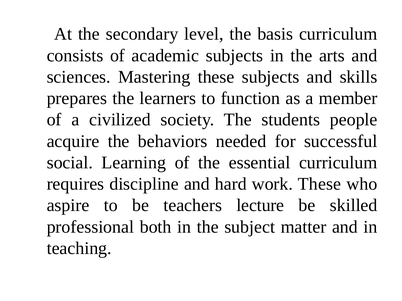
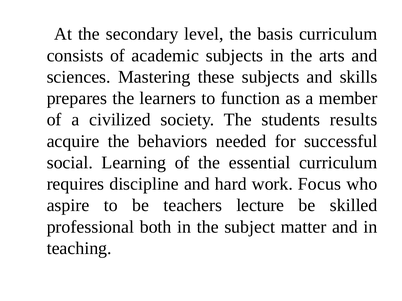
people: people -> results (354, 120)
work These: These -> Focus (320, 184)
